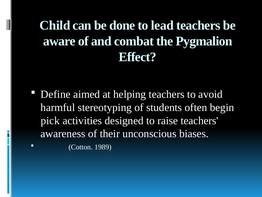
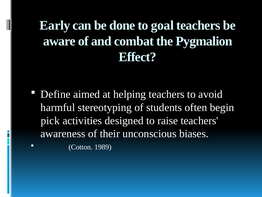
Child: Child -> Early (55, 25)
lead: lead -> goal (162, 25)
